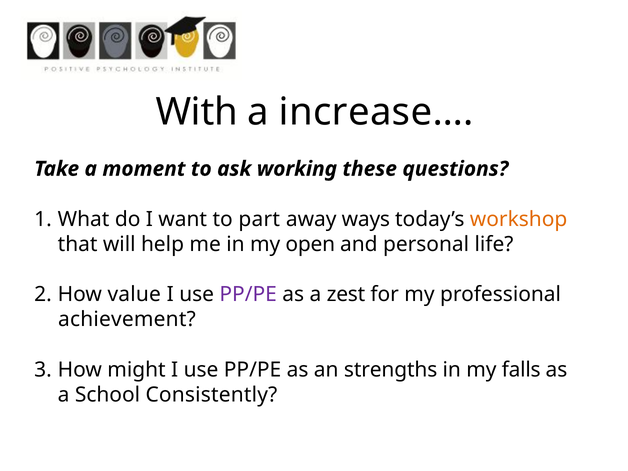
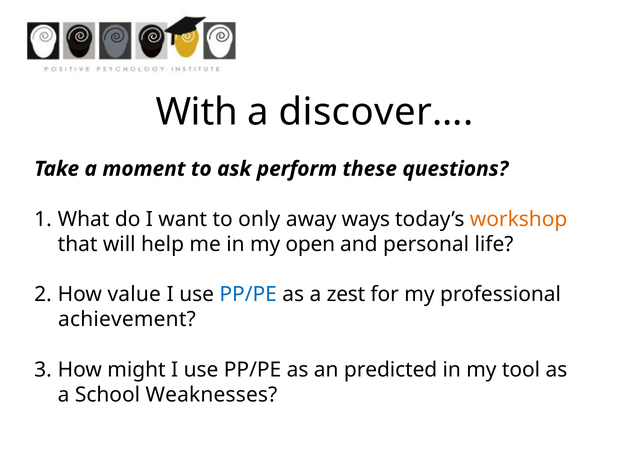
increase…: increase… -> discover… (376, 112)
working: working -> perform (297, 169)
part: part -> only (259, 219)
PP/PE colour: purple -> blue (248, 294)
strengths: strengths -> predicted (391, 370)
falls: falls -> tool (521, 370)
Consistently: Consistently -> Weaknesses (211, 395)
